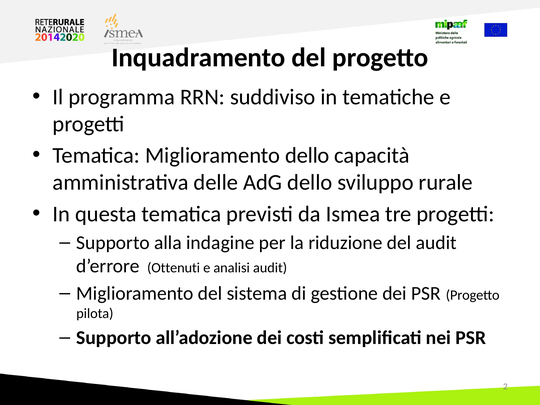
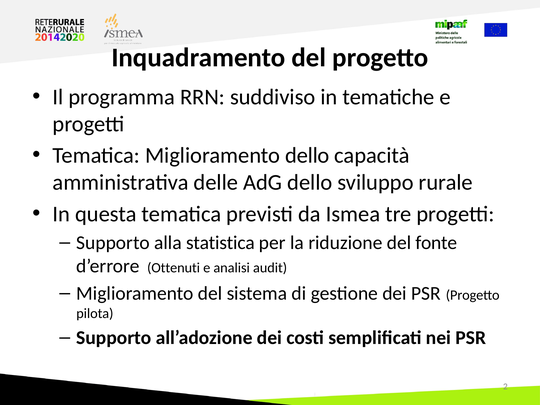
indagine: indagine -> statistica (220, 243)
del audit: audit -> fonte (436, 243)
